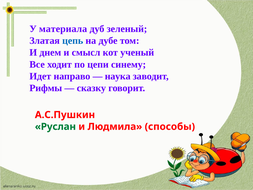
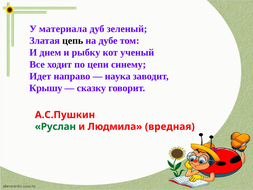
цепь colour: blue -> black (73, 41)
смысл: смысл -> рыбку (86, 52)
Рифмы: Рифмы -> Крышу (46, 88)
способы: способы -> вредная (170, 126)
